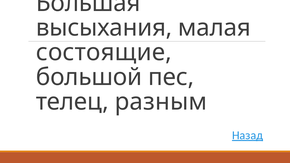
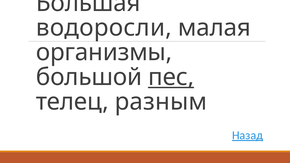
высыхания: высыхания -> водоросли (104, 28)
состоящие: состоящие -> организмы (104, 52)
пес underline: none -> present (171, 77)
